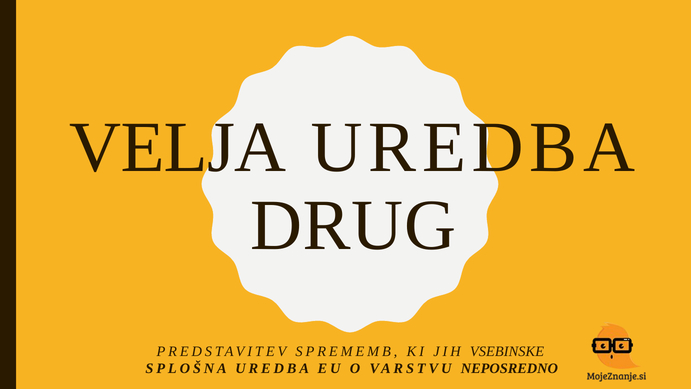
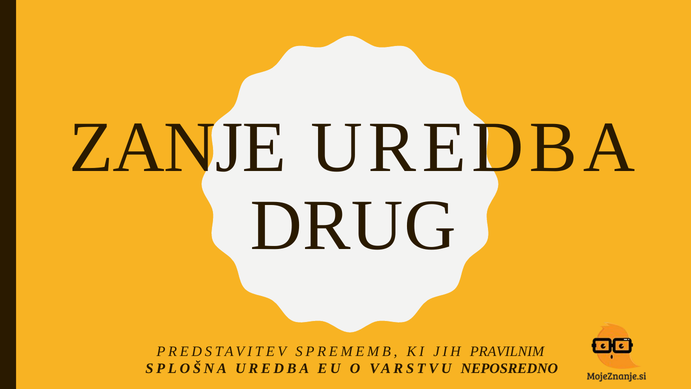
VELJA: VELJA -> ZANJE (178, 147)
VSEBINSKE: VSEBINSKE -> PRAVILNIM (507, 351)
